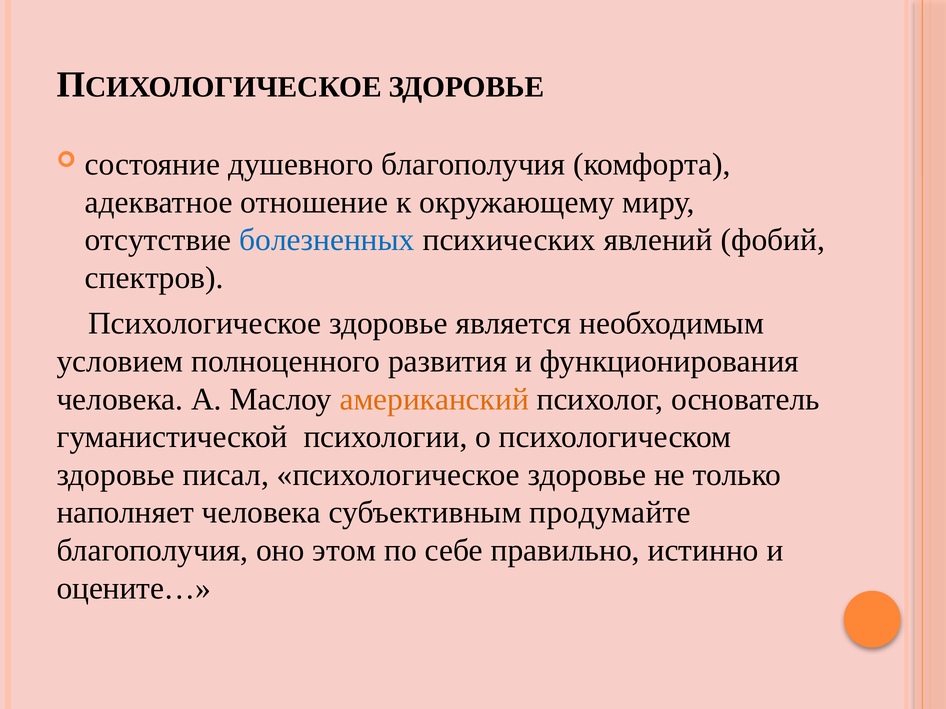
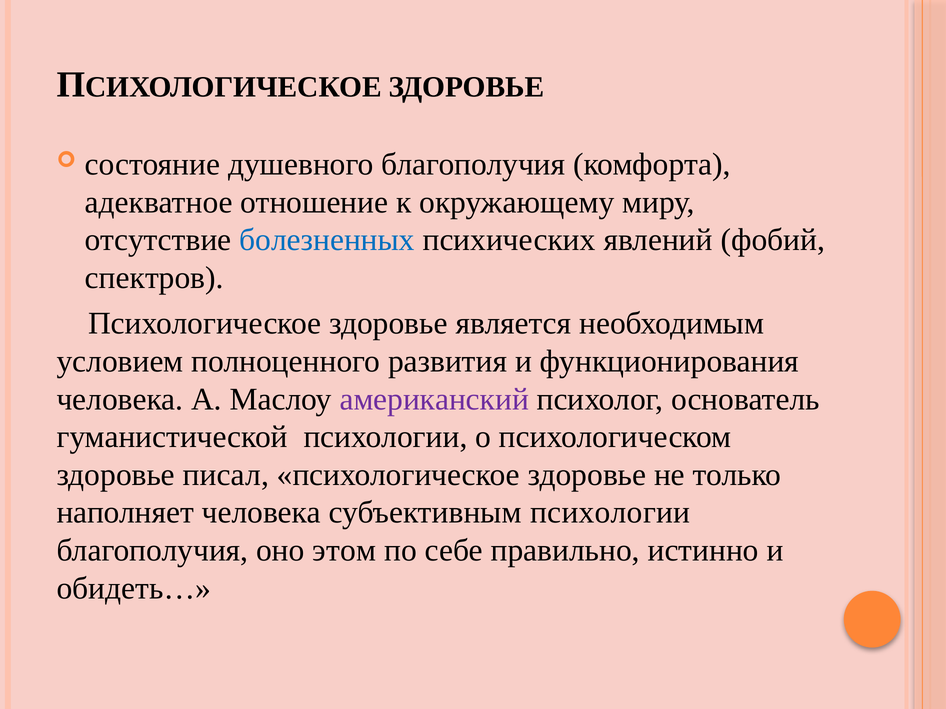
американский colour: orange -> purple (434, 399)
субъективным продумайте: продумайте -> психологии (610, 513)
оцените…: оцените… -> обидеть… (134, 589)
